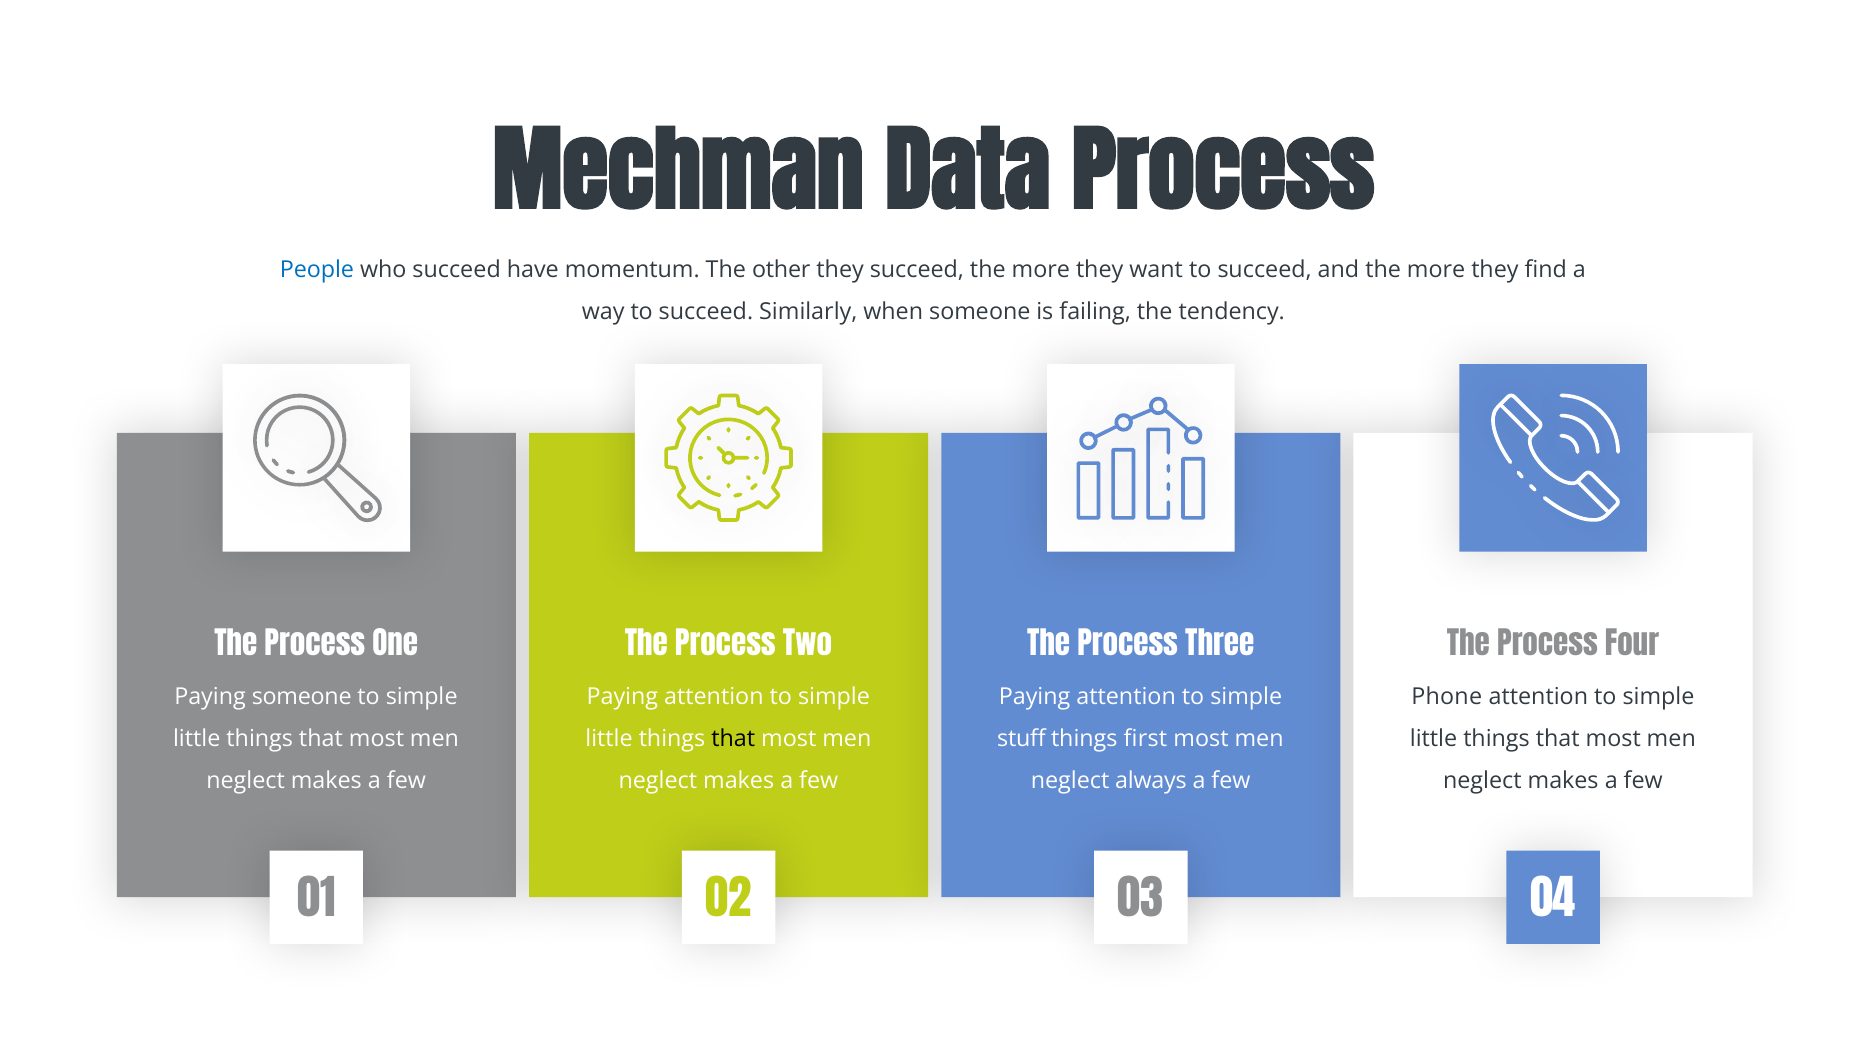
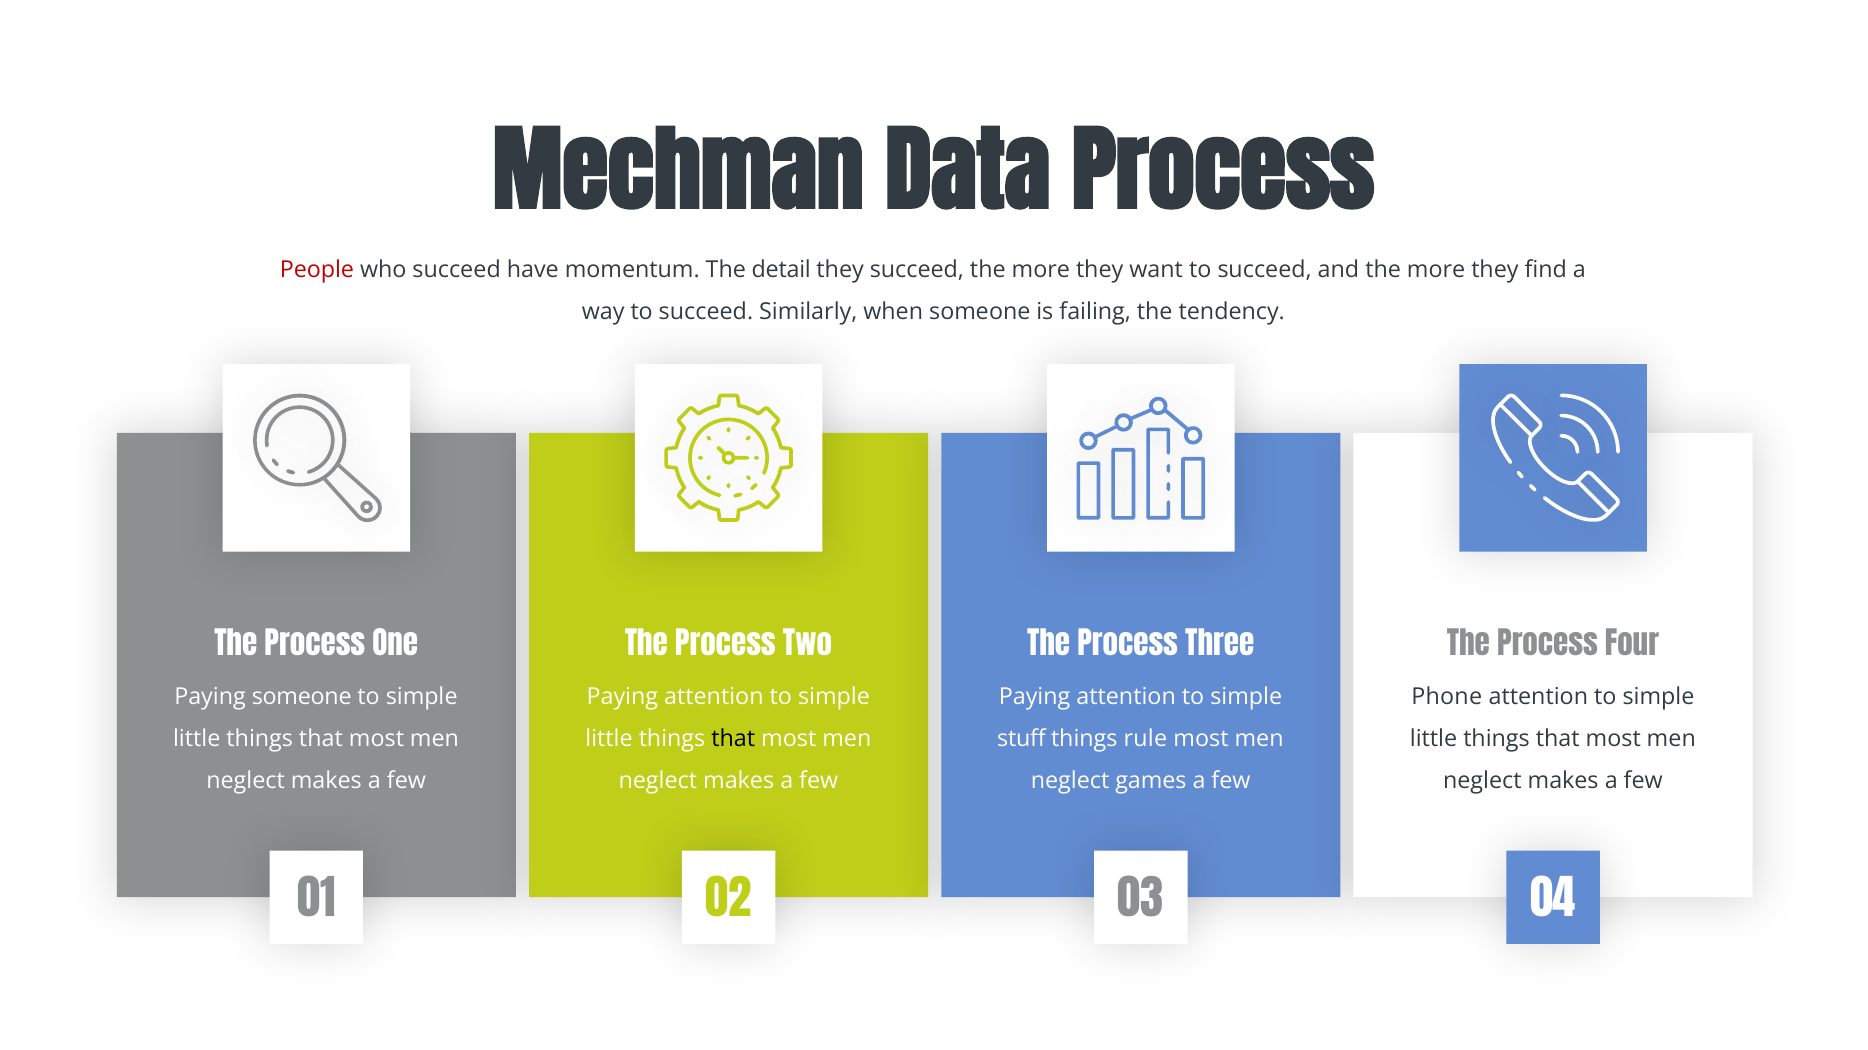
People colour: blue -> red (317, 270)
other: other -> detail (781, 270)
first: first -> rule (1145, 740)
always: always -> games (1151, 782)
